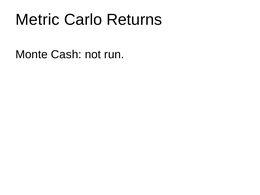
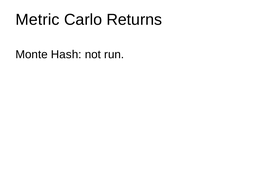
Cash: Cash -> Hash (66, 55)
